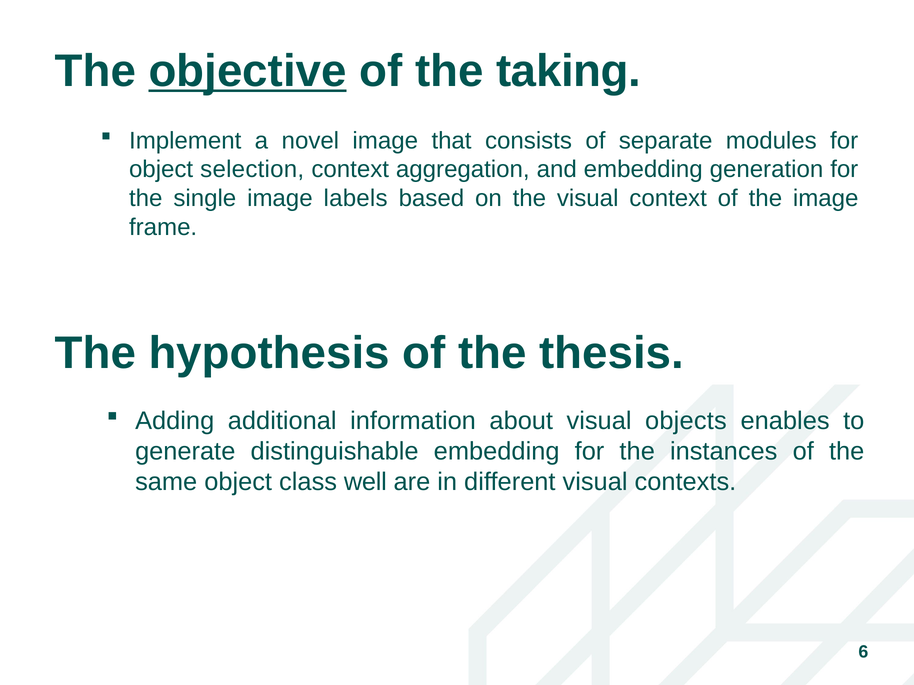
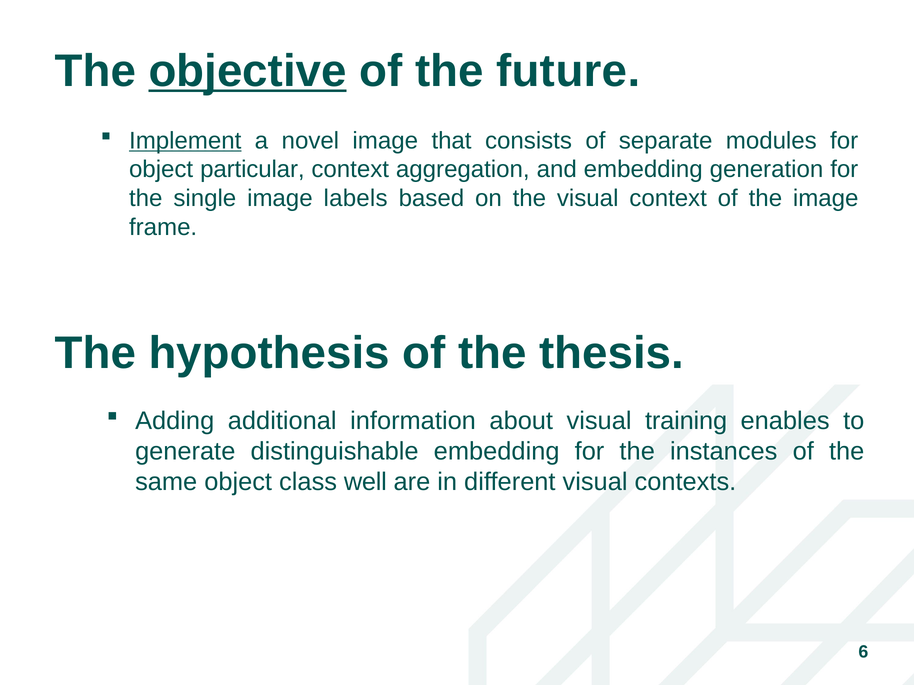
taking: taking -> future (568, 71)
Implement underline: none -> present (185, 141)
selection: selection -> particular (252, 170)
objects: objects -> training (686, 421)
